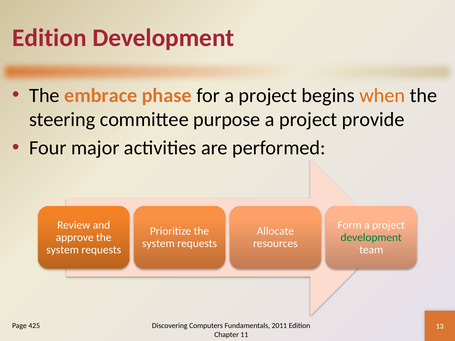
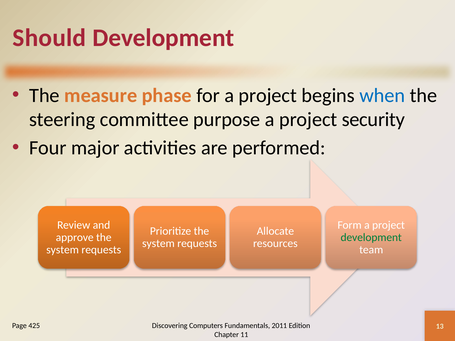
Edition: Edition -> Should (49, 38)
embrace: embrace -> measure (101, 95)
when colour: orange -> blue (382, 95)
provide: provide -> security (373, 120)
